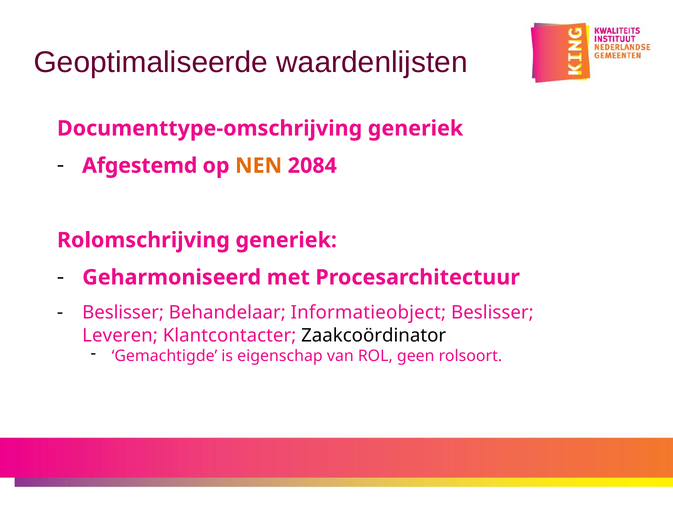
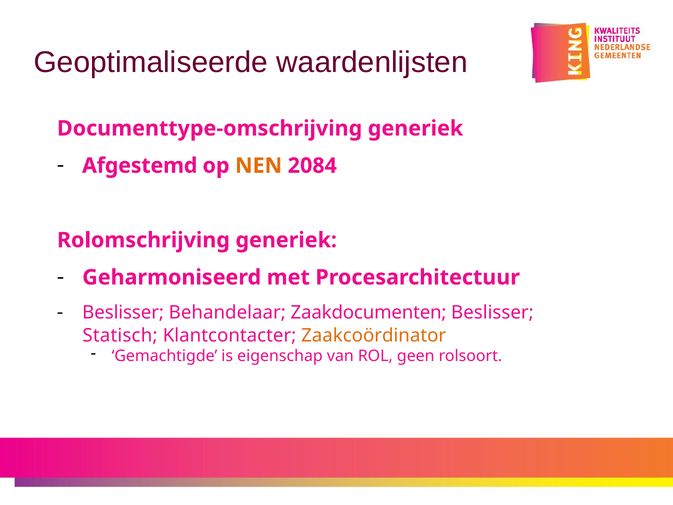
Informatieobject: Informatieobject -> Zaakdocumenten (369, 313)
Leveren: Leveren -> Statisch (120, 335)
Zaakcoördinator colour: black -> orange (374, 335)
